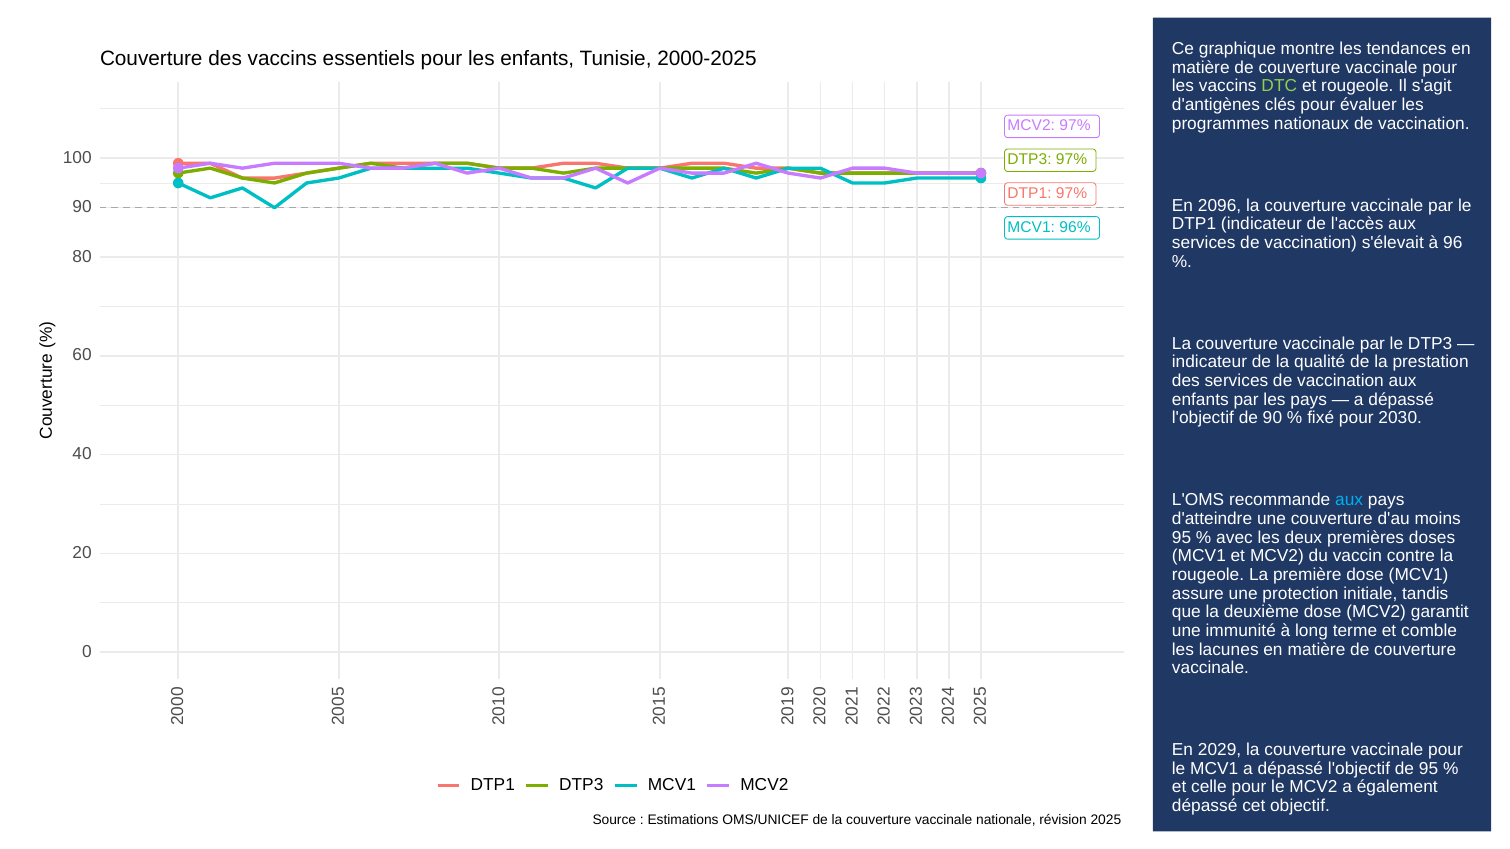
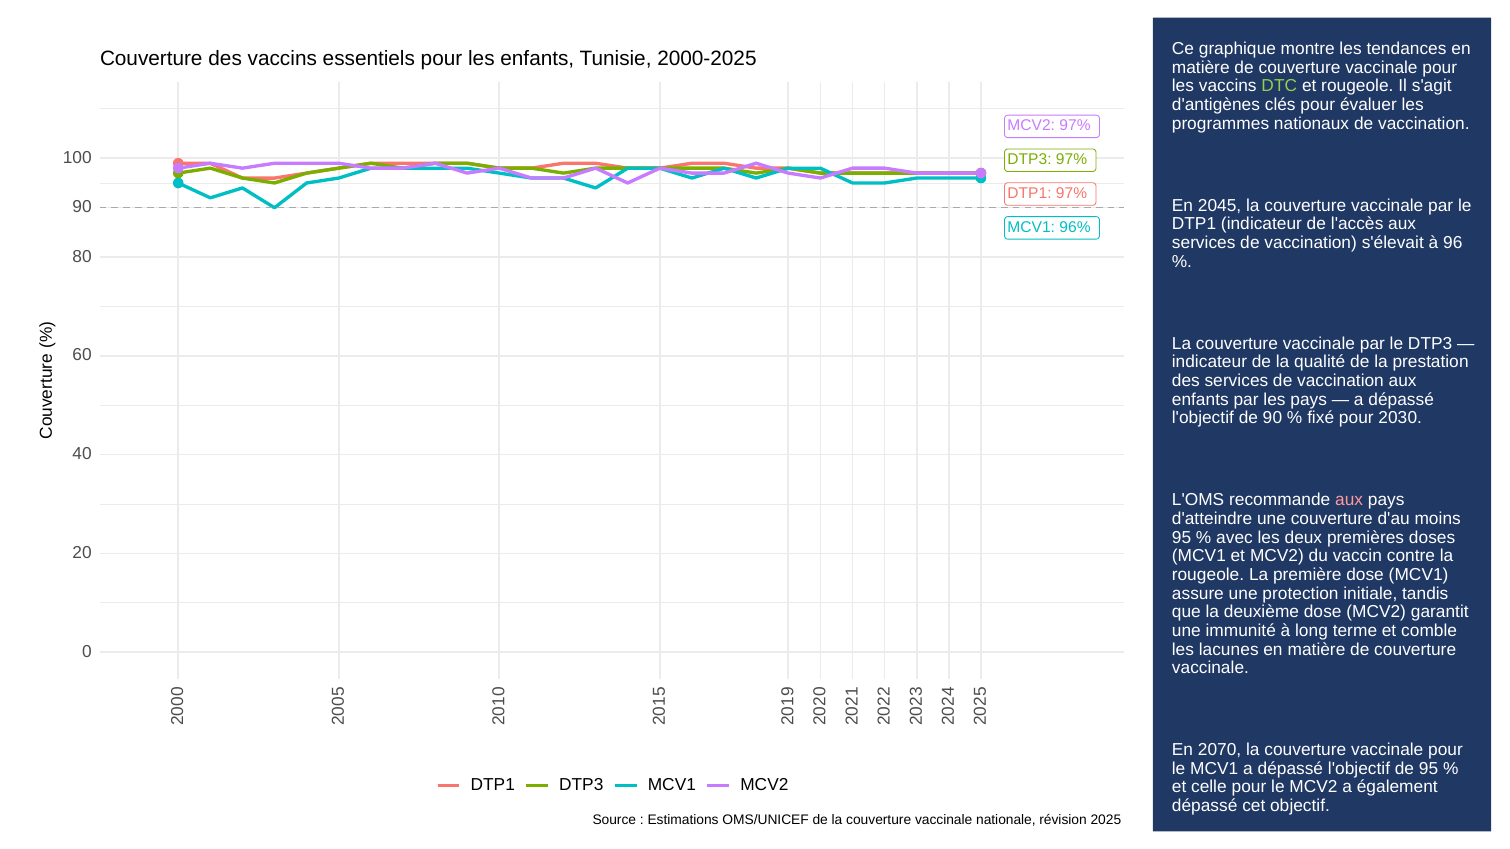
2096: 2096 -> 2045 (1220, 205)
aux colour: light blue -> pink (1349, 500)
2029: 2029 -> 2070 (1220, 750)
